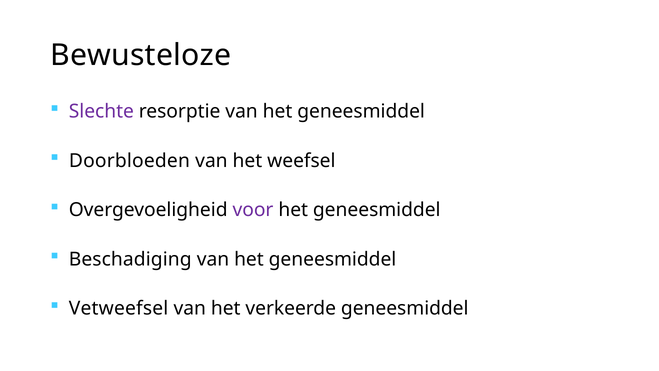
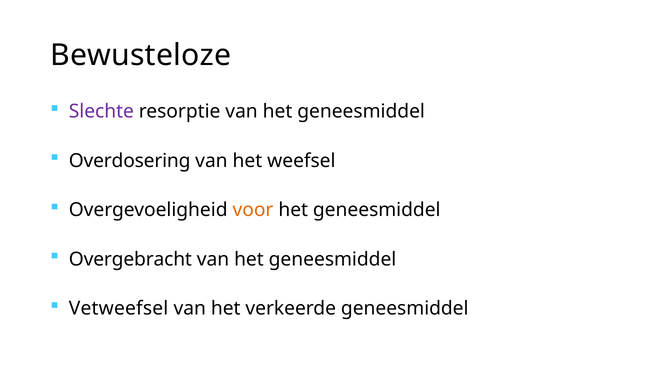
Doorbloeden: Doorbloeden -> Overdosering (130, 161)
voor colour: purple -> orange (253, 210)
Beschadiging: Beschadiging -> Overgebracht (130, 259)
